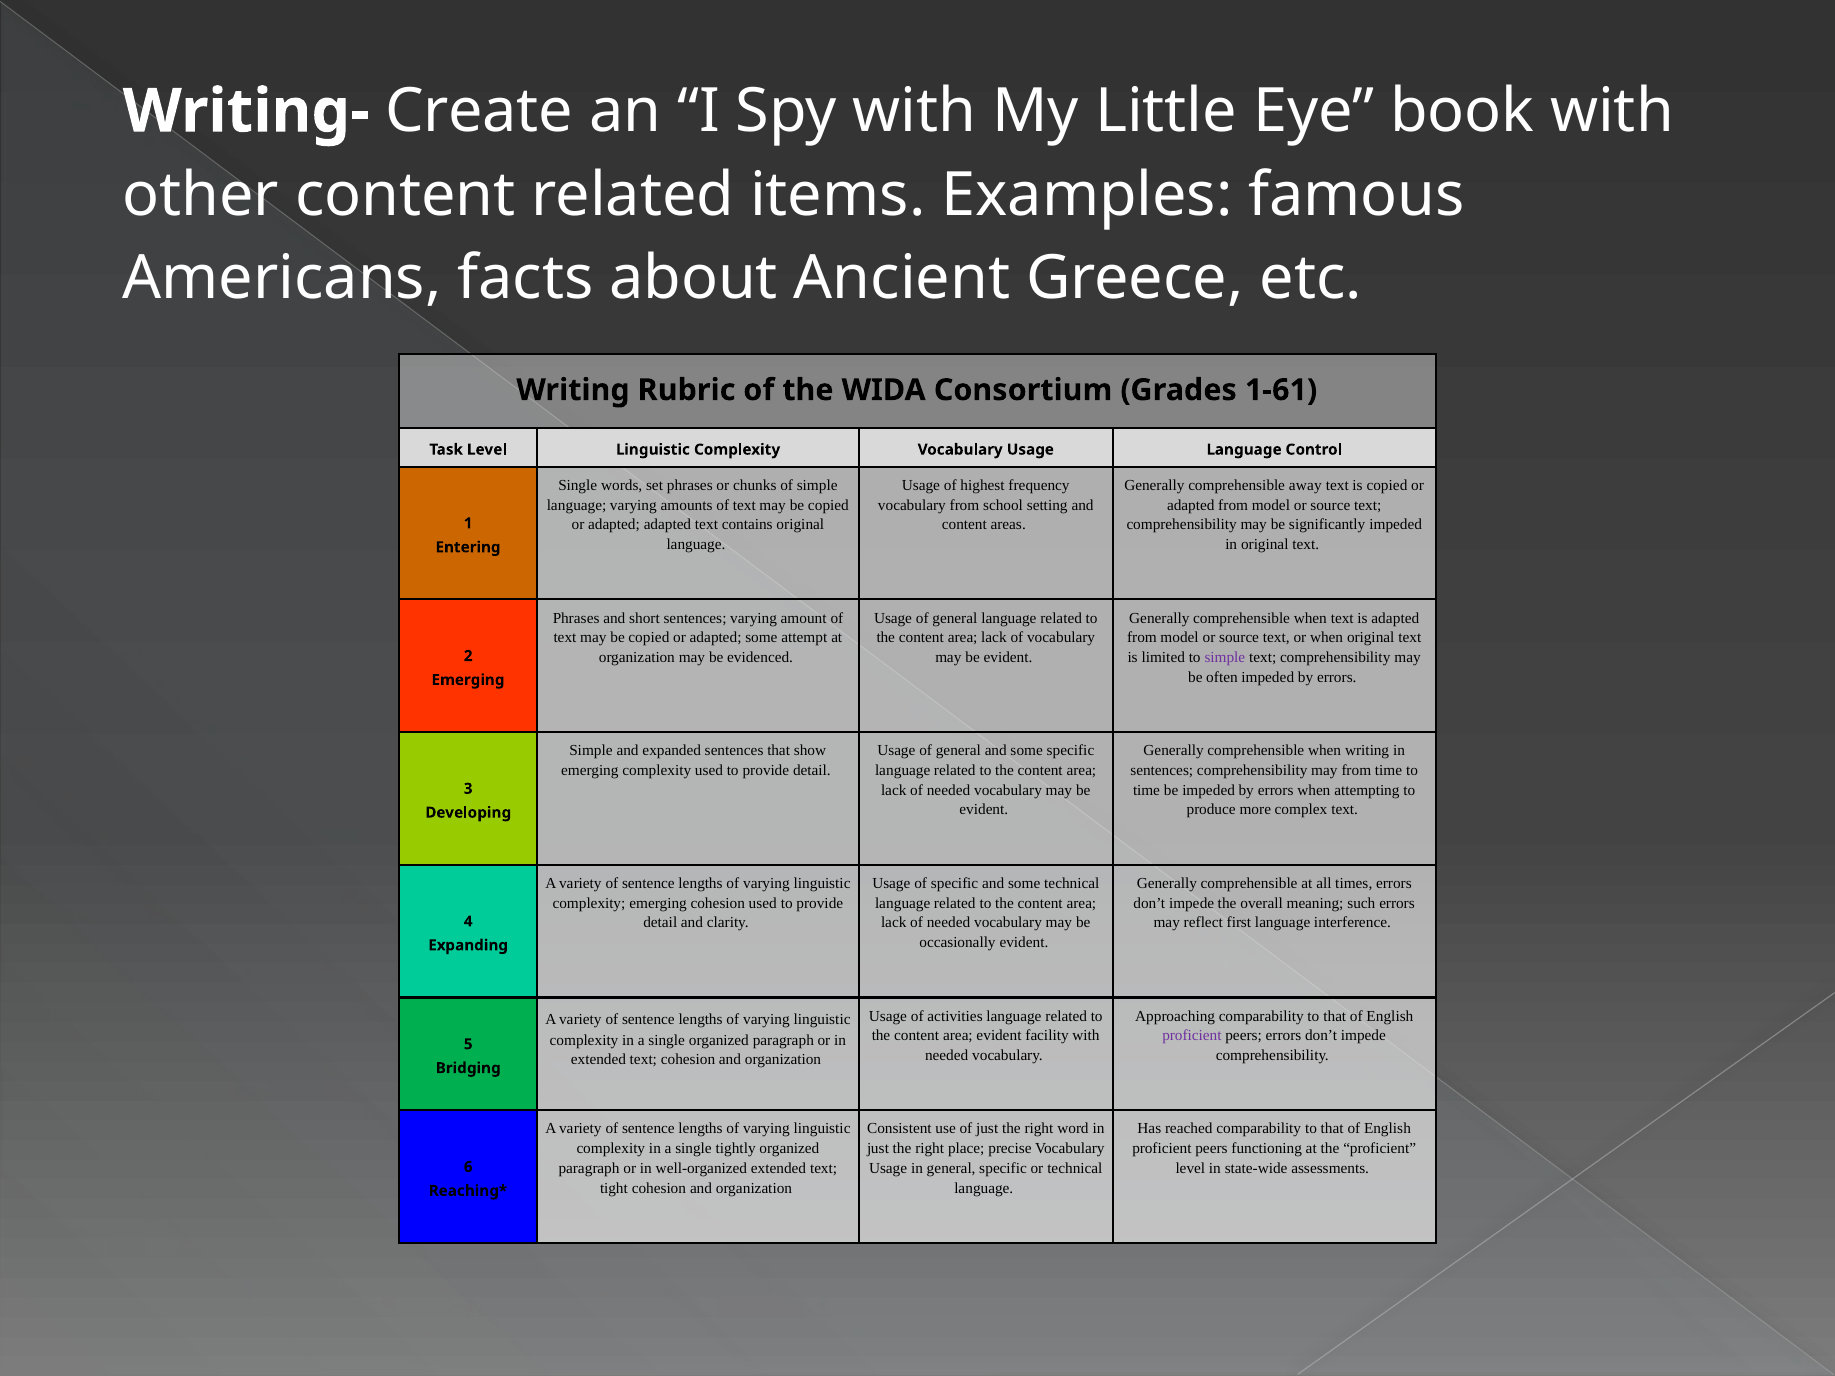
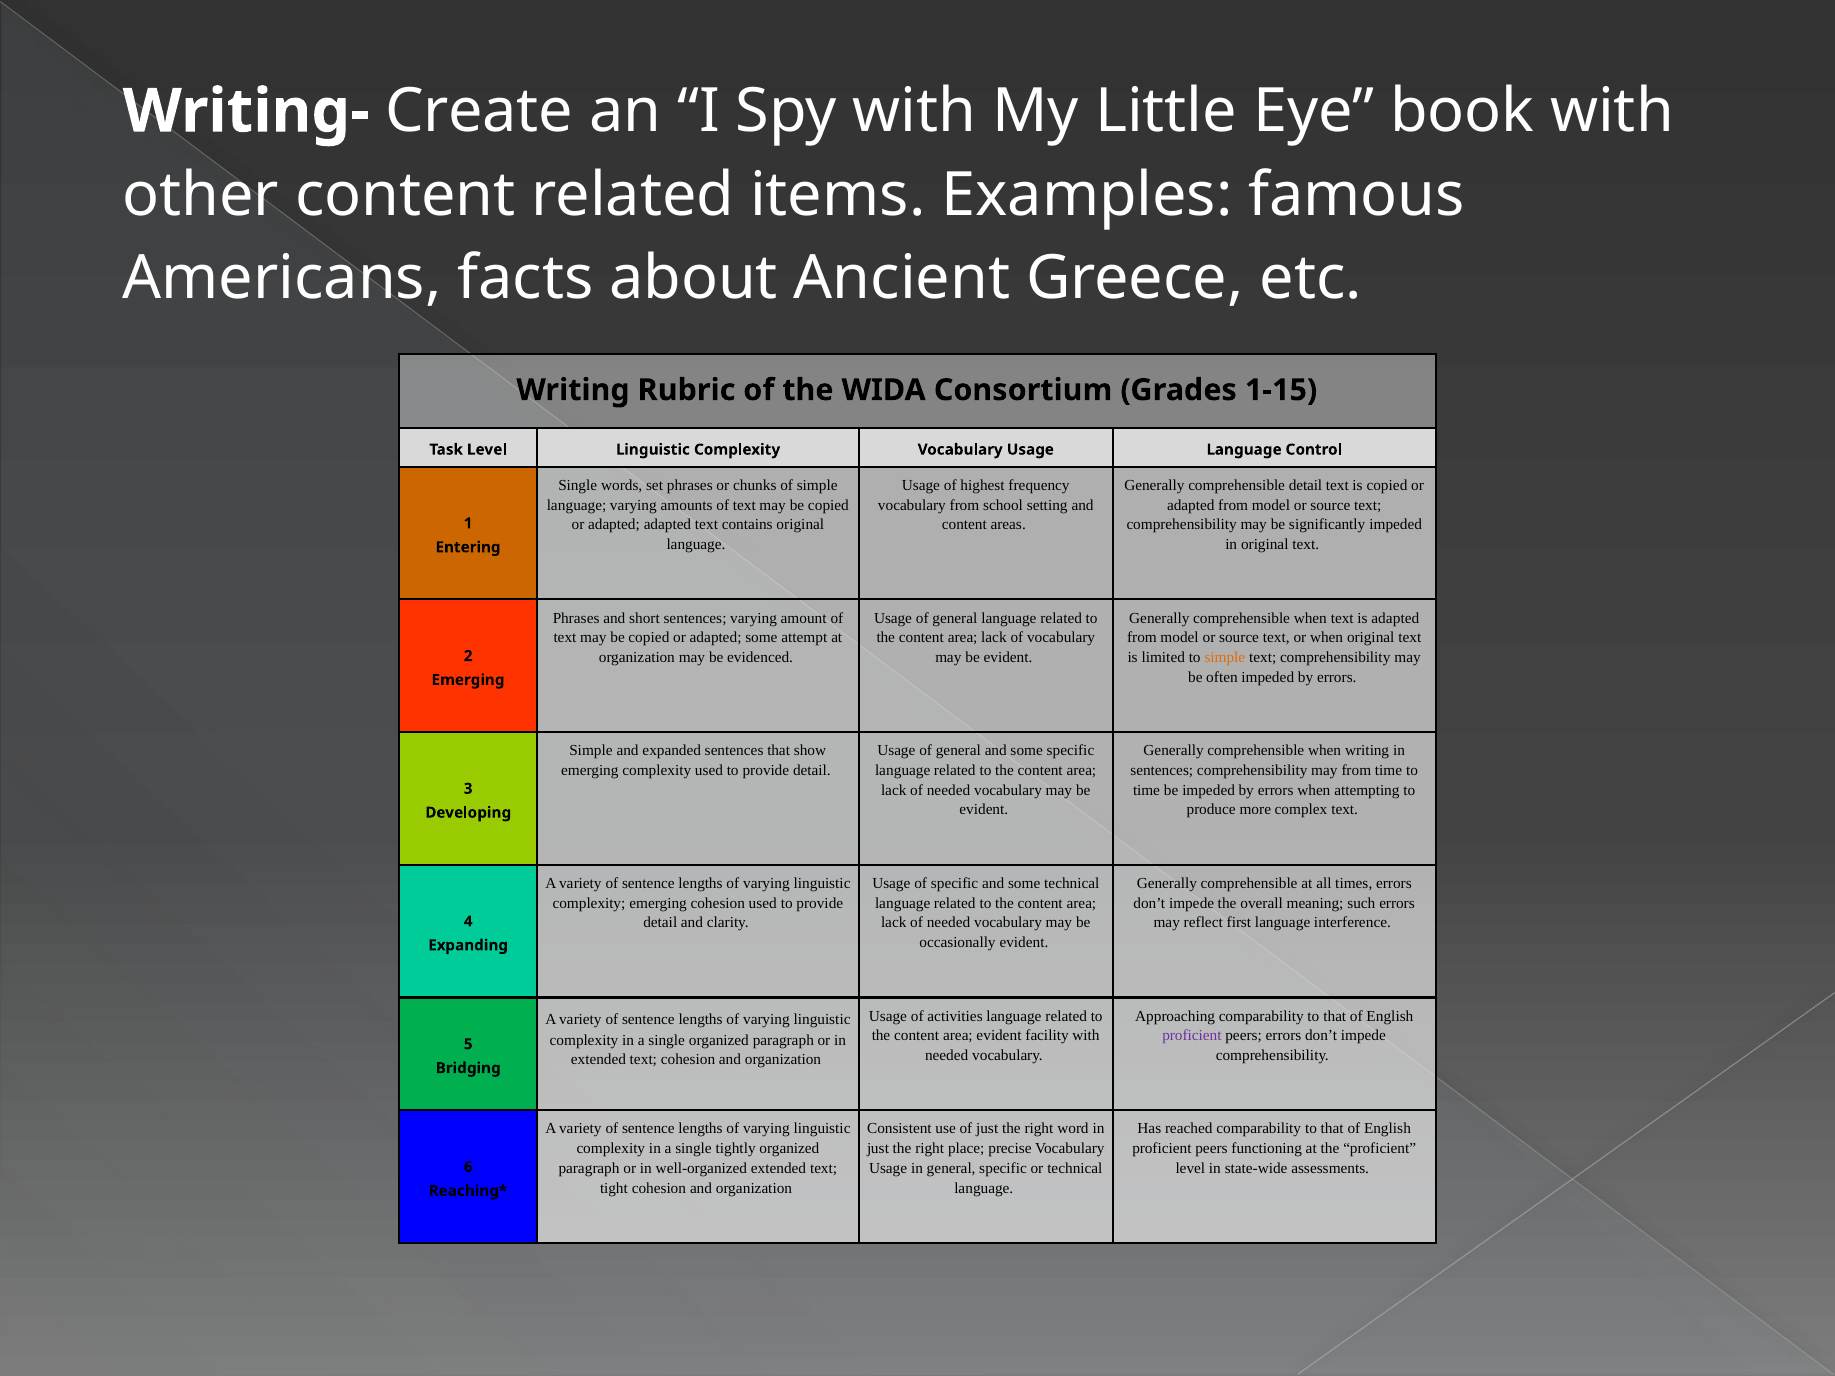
1-61: 1-61 -> 1-15 (1281, 390)
comprehensible away: away -> detail (1305, 485)
simple colour: purple -> orange (1225, 658)
